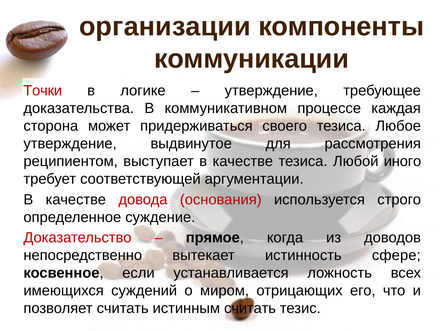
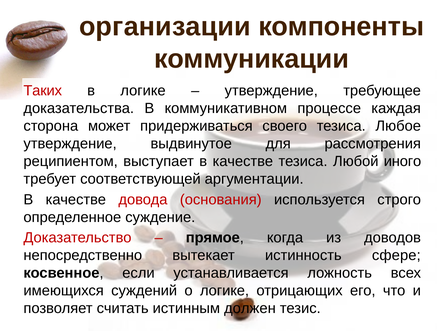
Точки: Точки -> Таких (43, 91)
о миром: миром -> логике (225, 291)
истинным считать: считать -> должен (250, 308)
